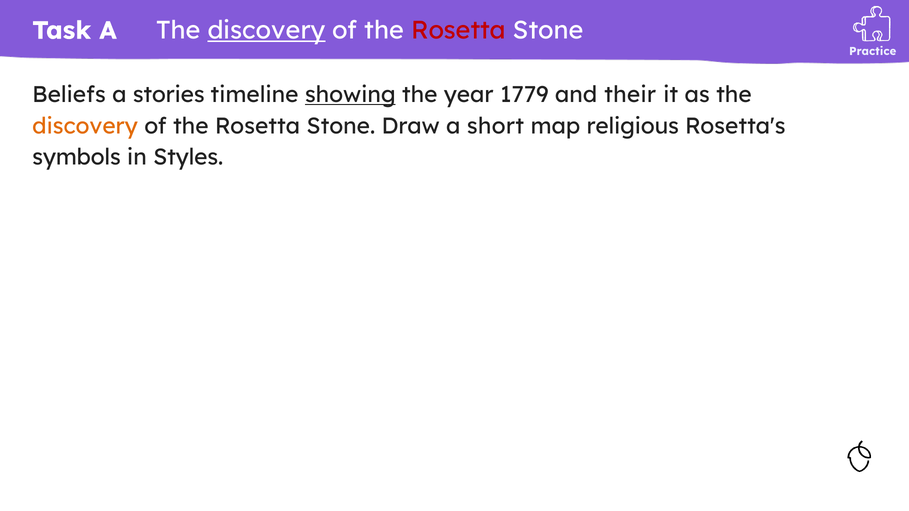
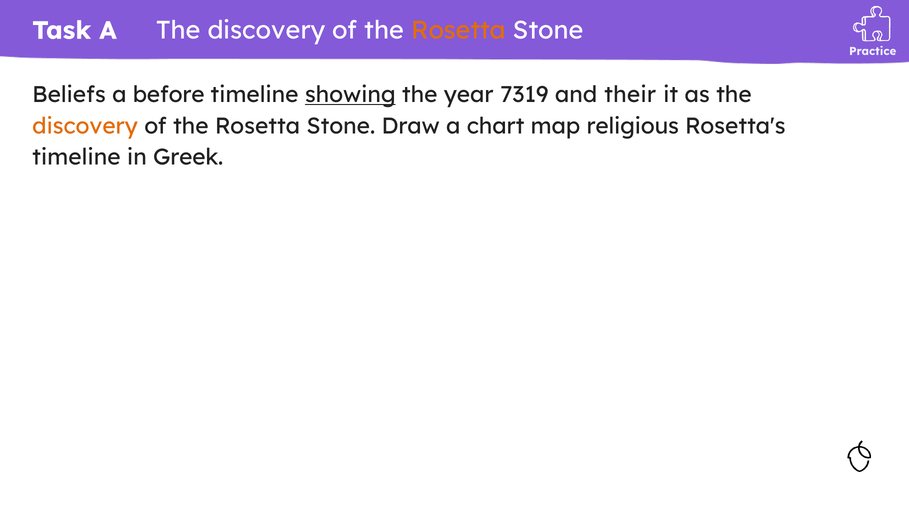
discovery underline: present -> none (266, 30)
Rosetta colour: red -> orange (458, 30)
stories: stories -> before (169, 95)
1779: 1779 -> 7319 (524, 95)
short: short -> chart (496, 126)
symbols: symbols -> timeline (76, 157)
Styles: Styles -> Greek (188, 157)
